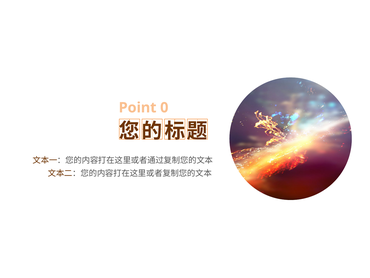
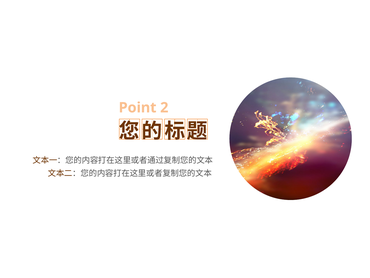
0: 0 -> 2 (164, 107)
